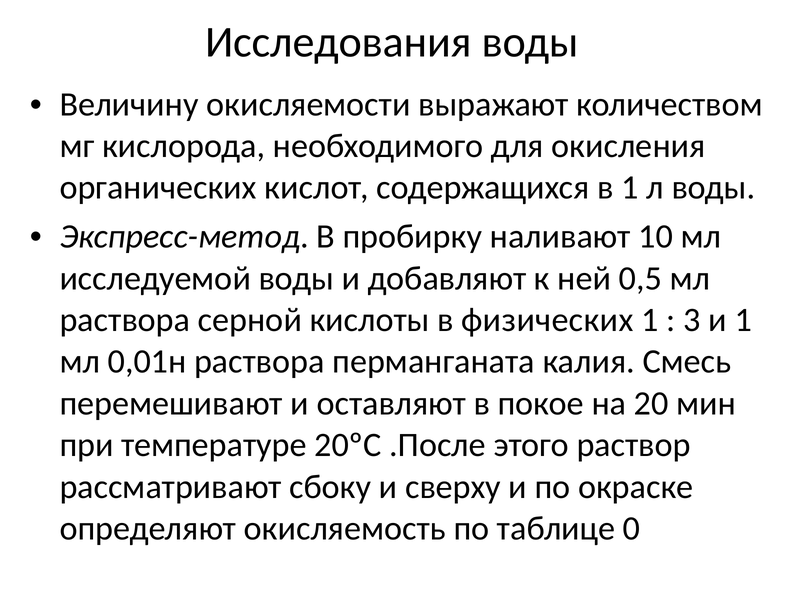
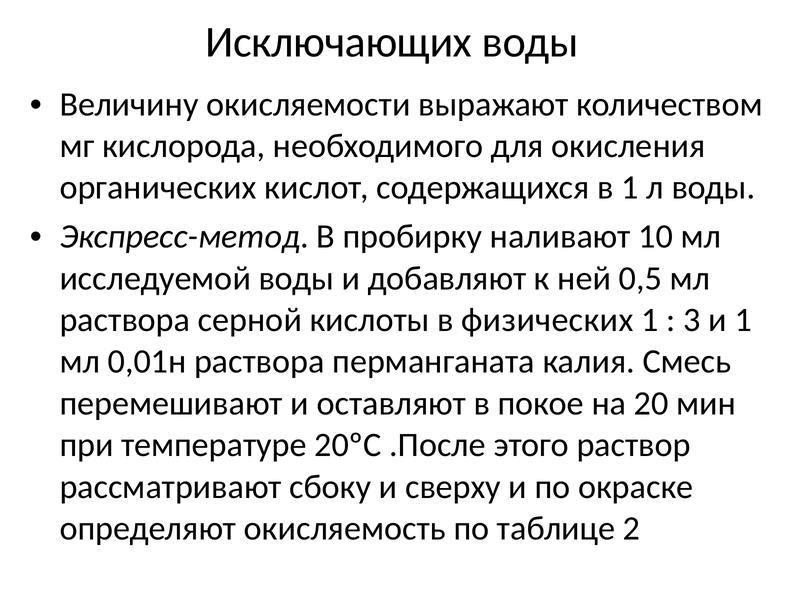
Исследования: Исследования -> Исключающих (339, 42)
0: 0 -> 2 (632, 528)
